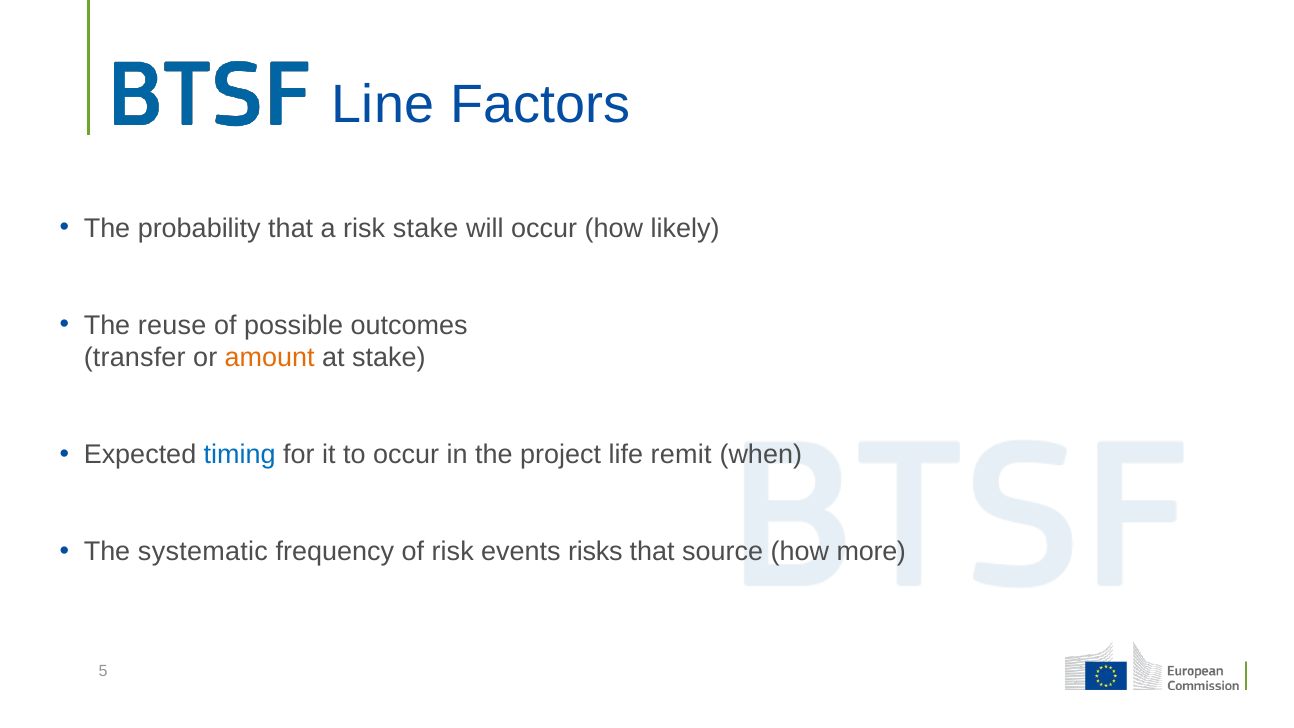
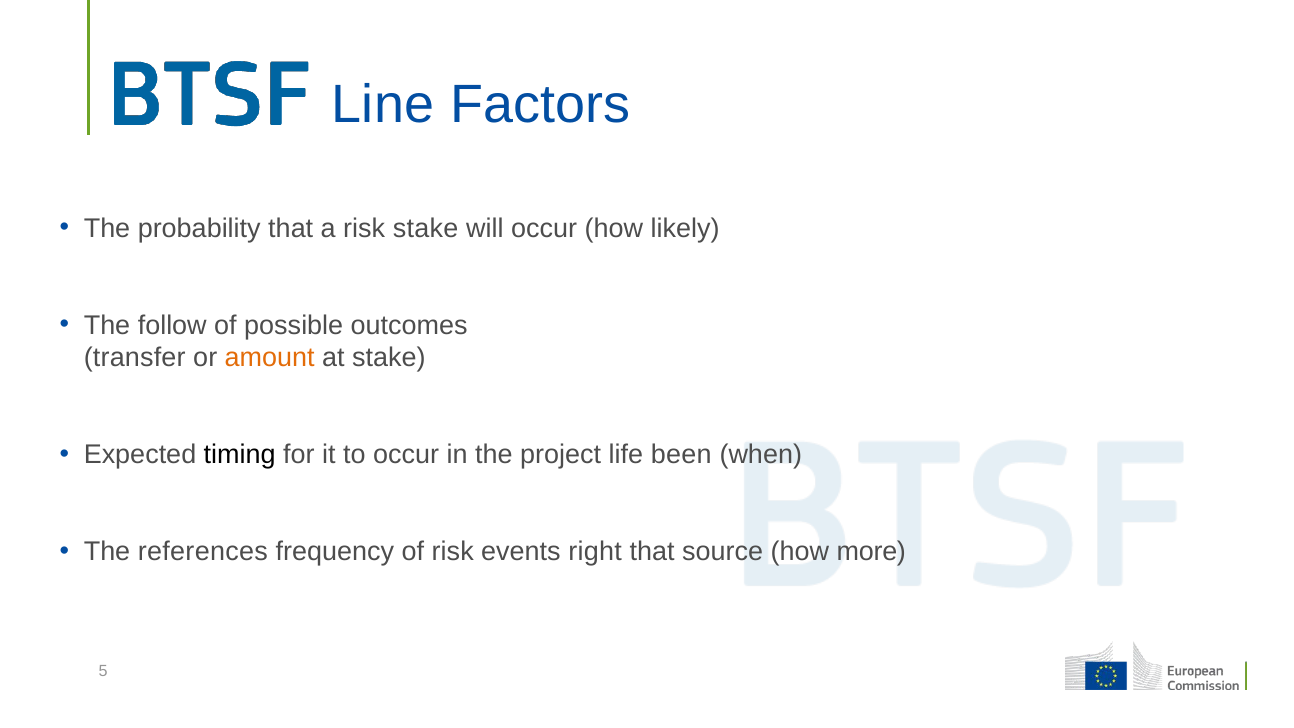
reuse: reuse -> follow (172, 325)
timing colour: blue -> black (240, 455)
remit: remit -> been (681, 455)
systematic: systematic -> references (203, 552)
risks: risks -> right (595, 552)
